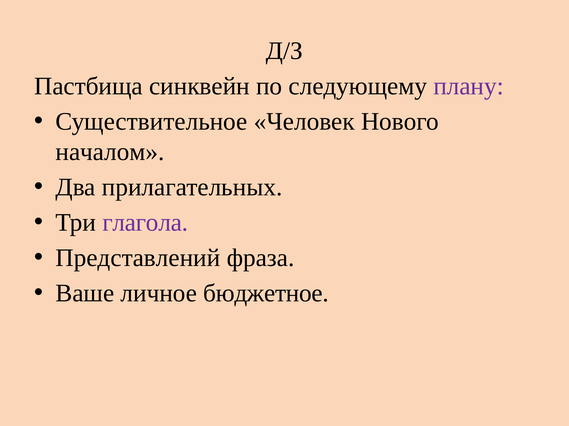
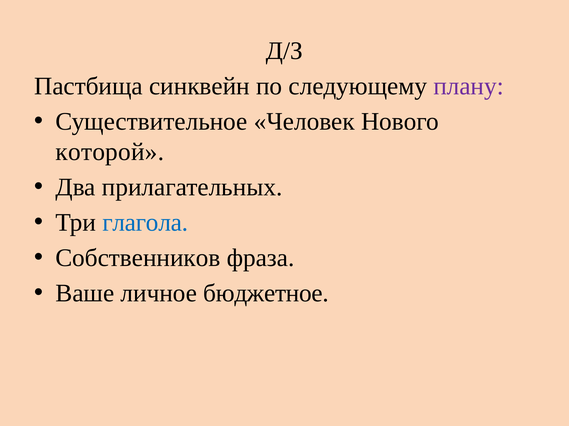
началом: началом -> которой (110, 152)
глагола colour: purple -> blue (145, 223)
Представлений: Представлений -> Собственников (138, 258)
